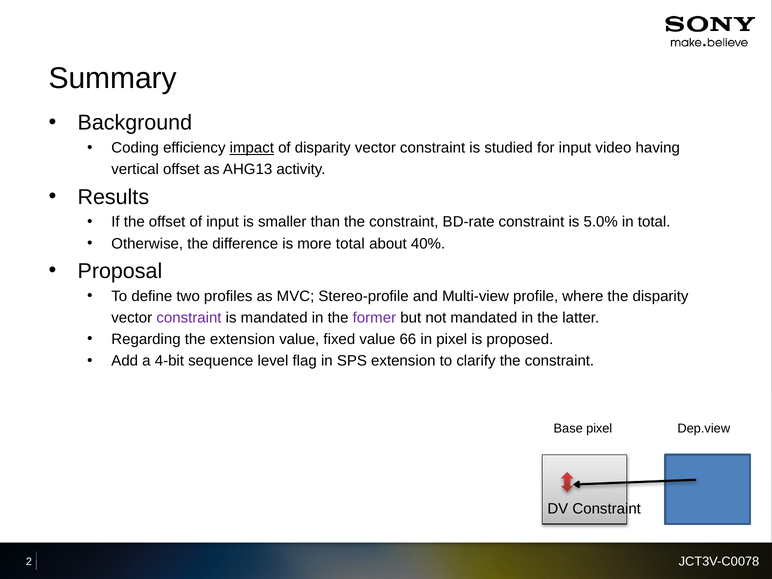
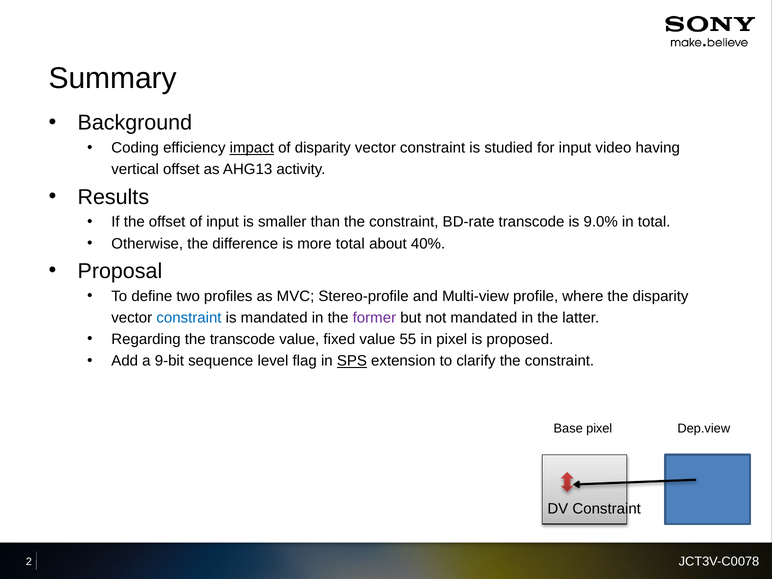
BD-rate constraint: constraint -> transcode (532, 222)
5.0%: 5.0% -> 9.0% (601, 222)
constraint colour: purple -> blue (189, 318)
the extension: extension -> transcode (243, 339)
66: 66 -> 55 (408, 339)
4-bit: 4-bit -> 9-bit (169, 361)
SPS underline: none -> present (352, 361)
